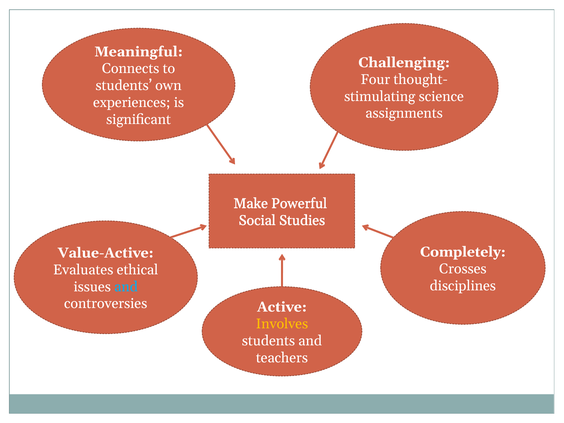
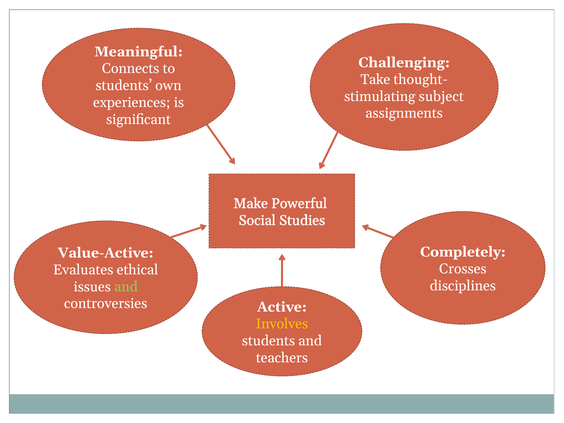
Four: Four -> Take (375, 79)
science: science -> subject (441, 96)
and colour: light blue -> light green (126, 287)
